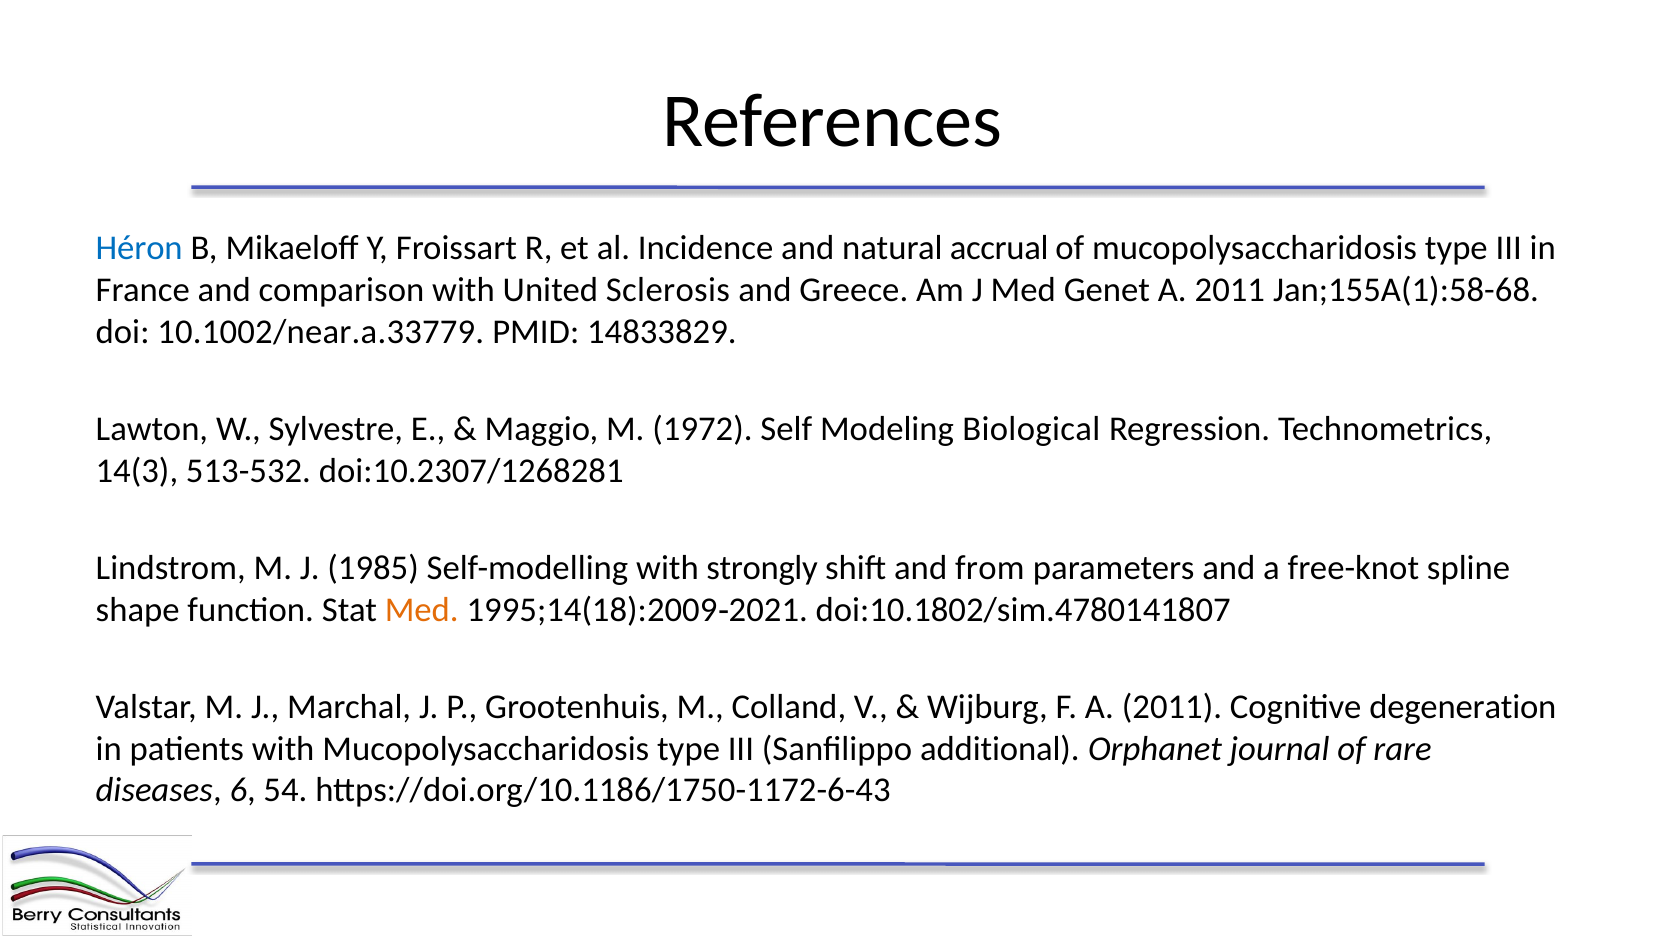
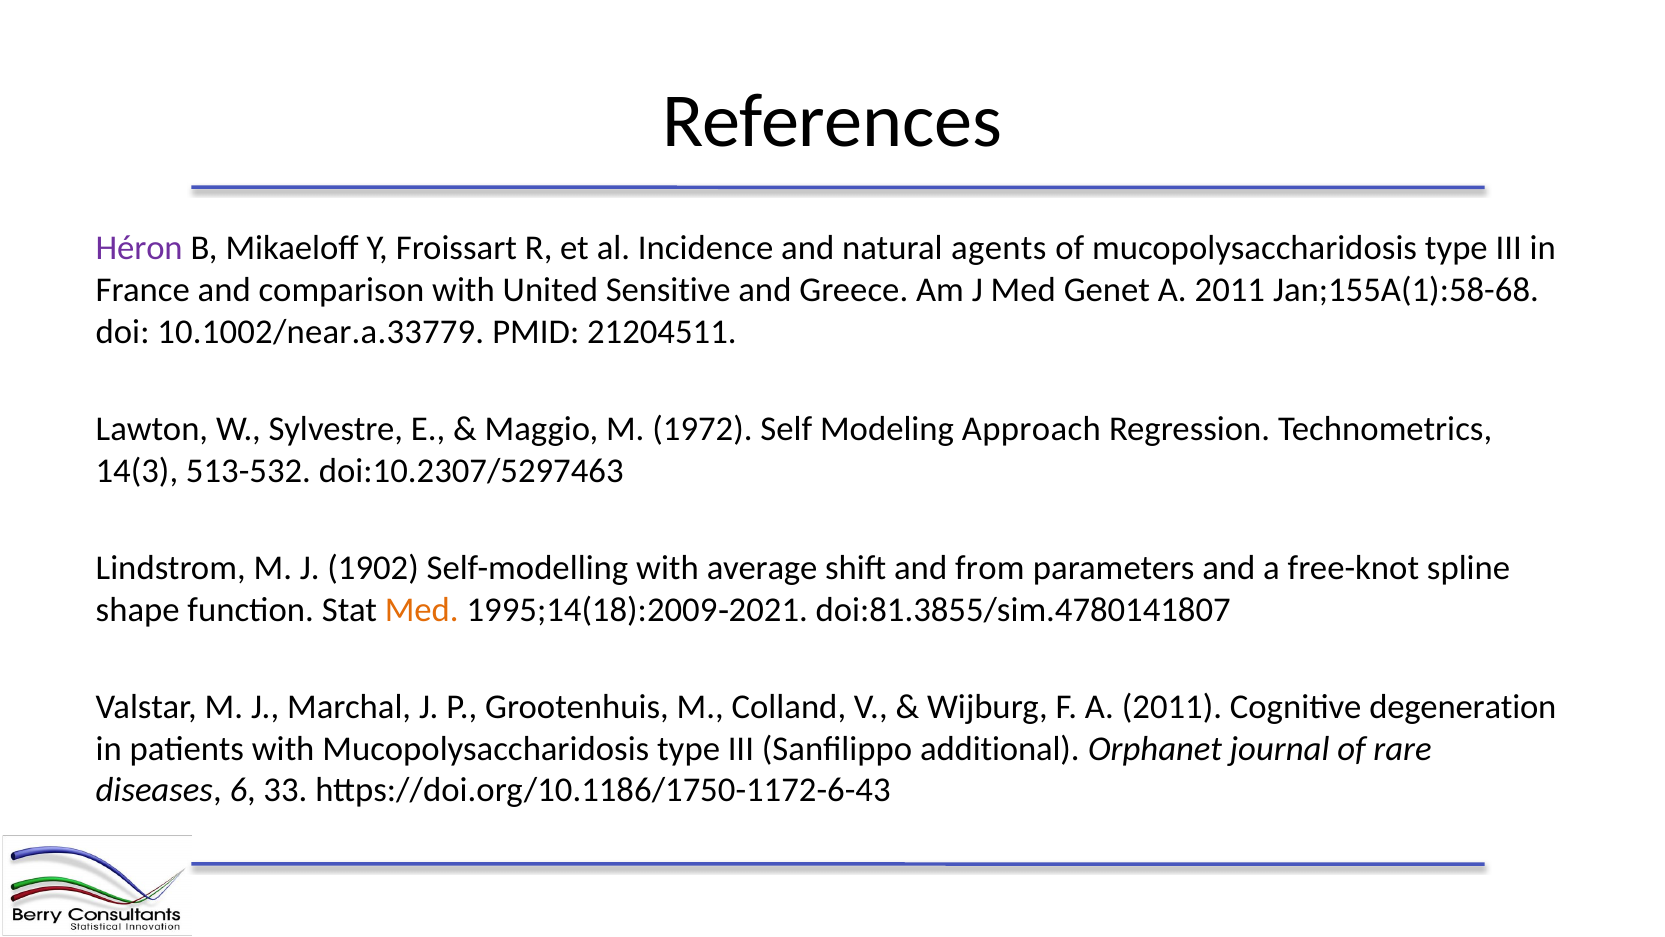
Héron colour: blue -> purple (139, 248)
accrual: accrual -> agents (999, 248)
Sclerosis: Sclerosis -> Sensitive (668, 290)
14833829: 14833829 -> 21204511 (662, 331)
Biological: Biological -> Approach (1031, 429)
doi:10.2307/1268281: doi:10.2307/1268281 -> doi:10.2307/5297463 (471, 470)
1985: 1985 -> 1902 (373, 568)
strongly: strongly -> average (762, 568)
doi:10.1802/sim.4780141807: doi:10.1802/sim.4780141807 -> doi:81.3855/sim.4780141807 (1023, 609)
54: 54 -> 33 (285, 790)
